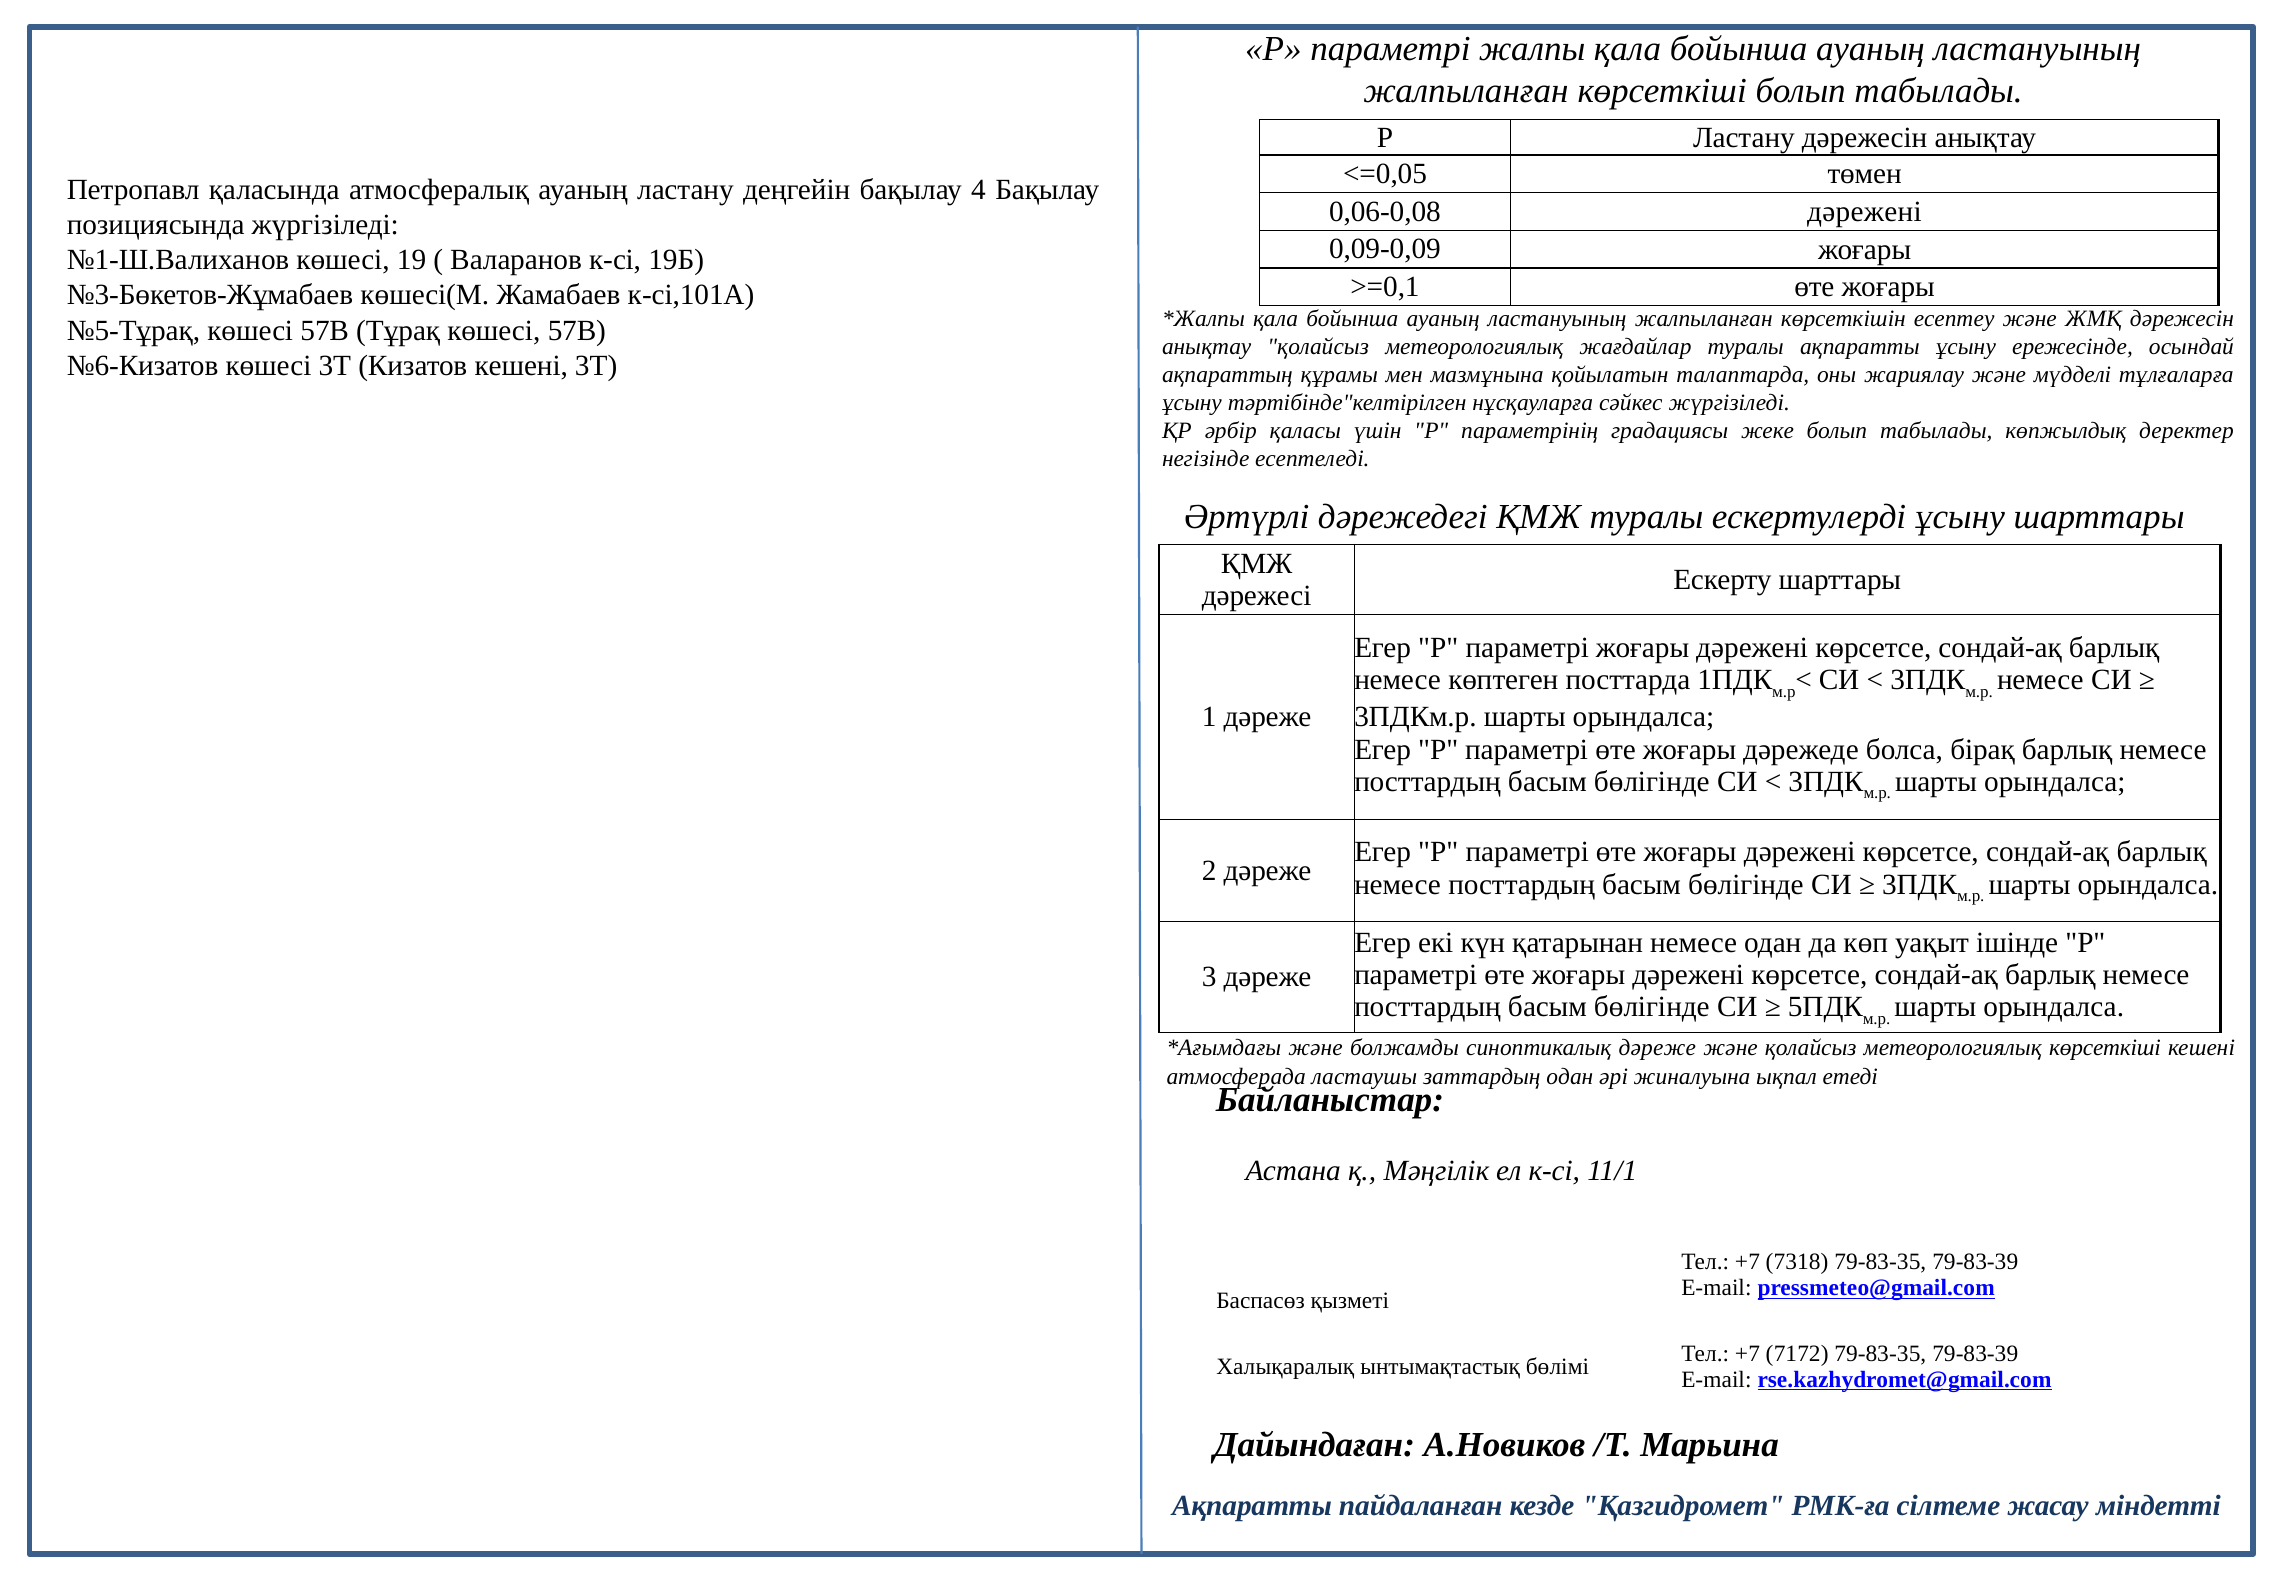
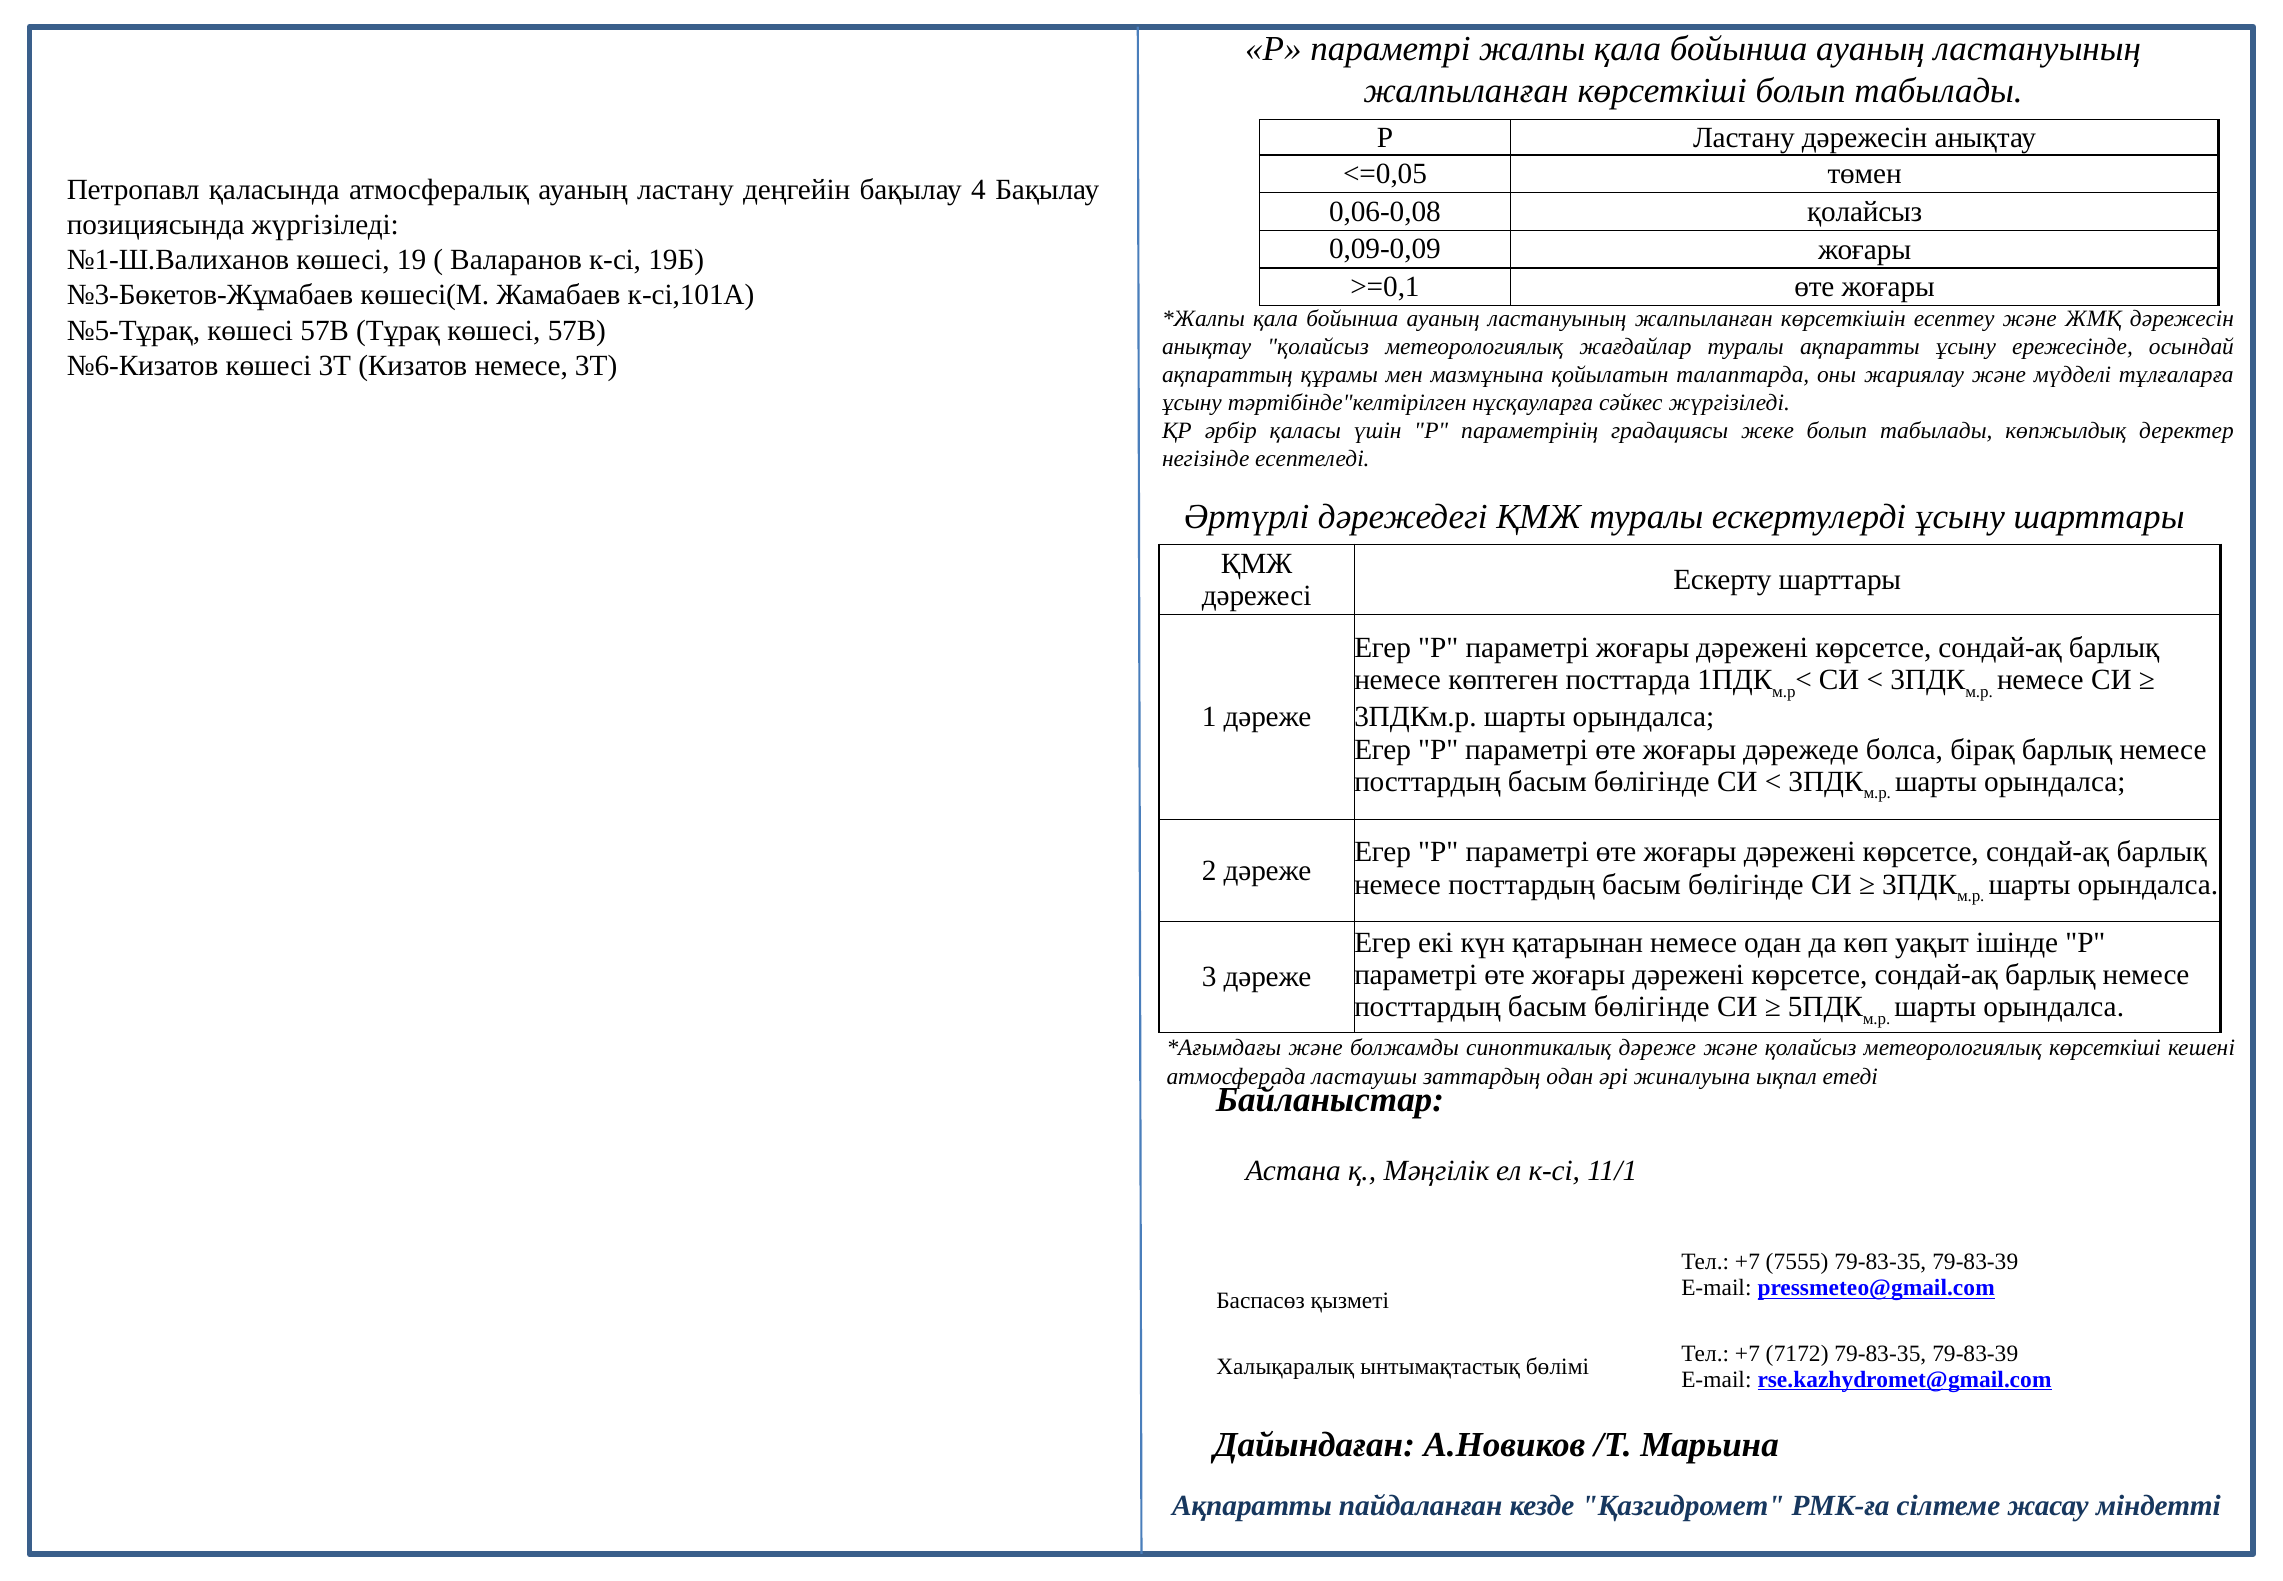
0,06-0,08 дәрежені: дәрежені -> қолайсыз (1865, 212)
Кизатов кешені: кешені -> немесе (521, 365)
7318: 7318 -> 7555 (1797, 1262)
